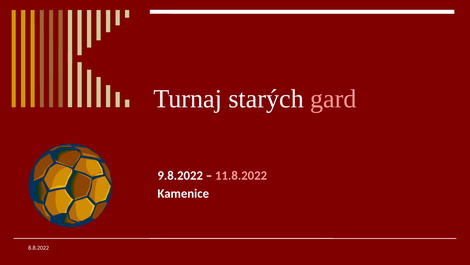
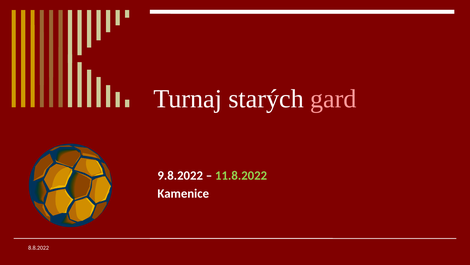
11.8.2022 colour: pink -> light green (241, 175)
